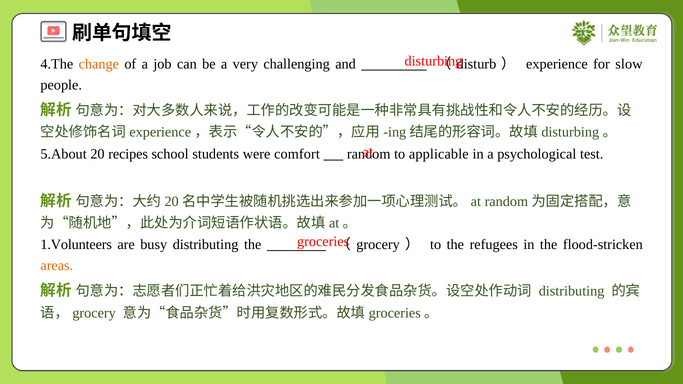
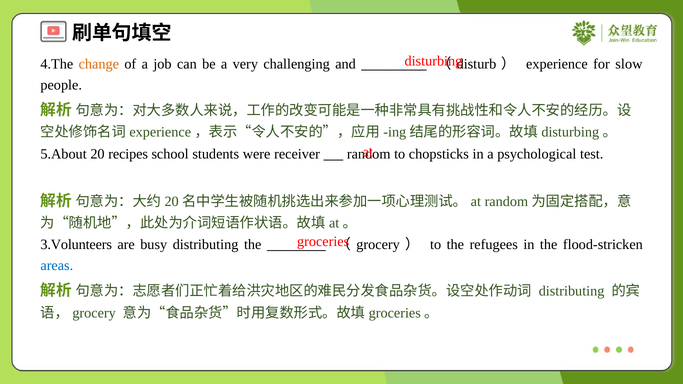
comfort: comfort -> receiver (297, 154)
applicable: applicable -> chopsticks (439, 154)
1.Volunteers: 1.Volunteers -> 3.Volunteers (76, 245)
areas colour: orange -> blue (57, 266)
